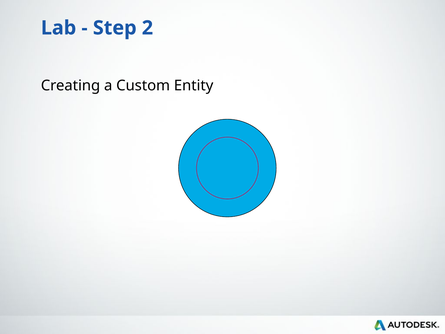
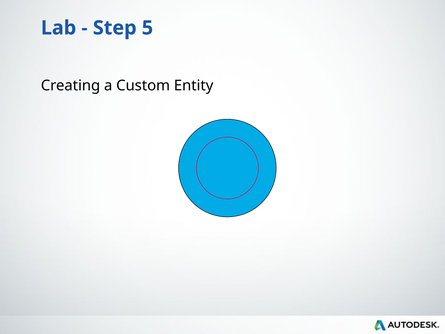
2: 2 -> 5 (147, 28)
